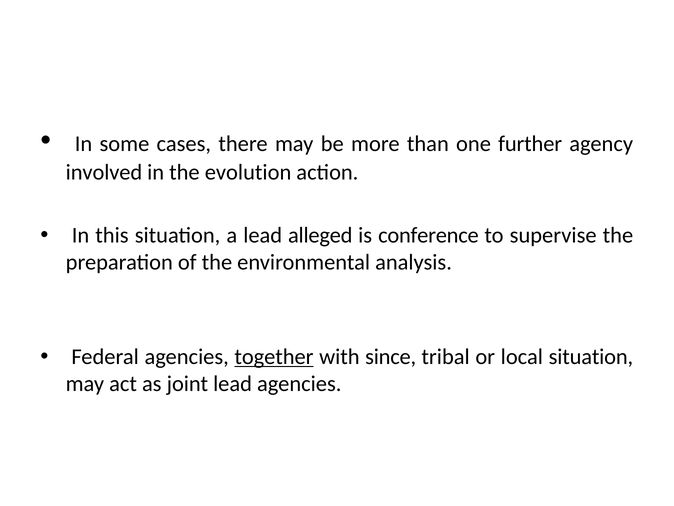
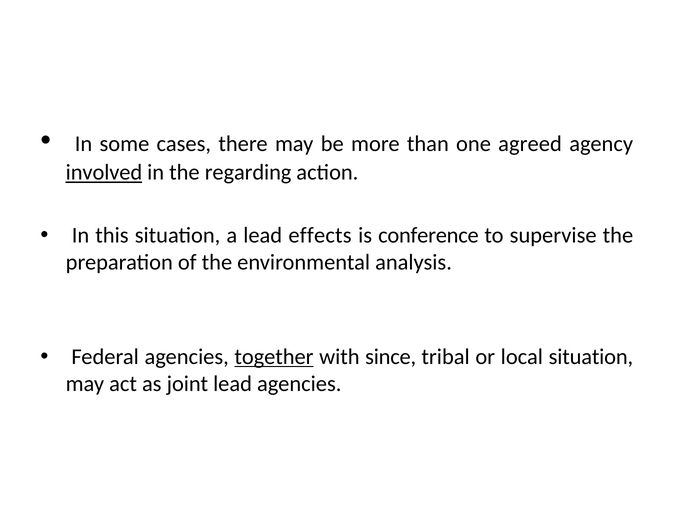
further: further -> agreed (530, 144)
involved underline: none -> present (104, 172)
evolution: evolution -> regarding (248, 172)
alleged: alleged -> effects (320, 235)
